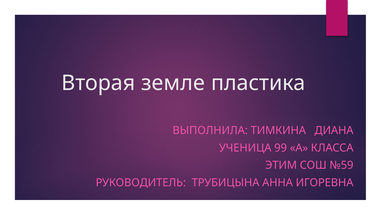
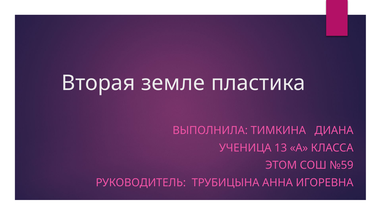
99: 99 -> 13 (281, 147)
ЭТИМ: ЭТИМ -> ЭТОМ (281, 165)
